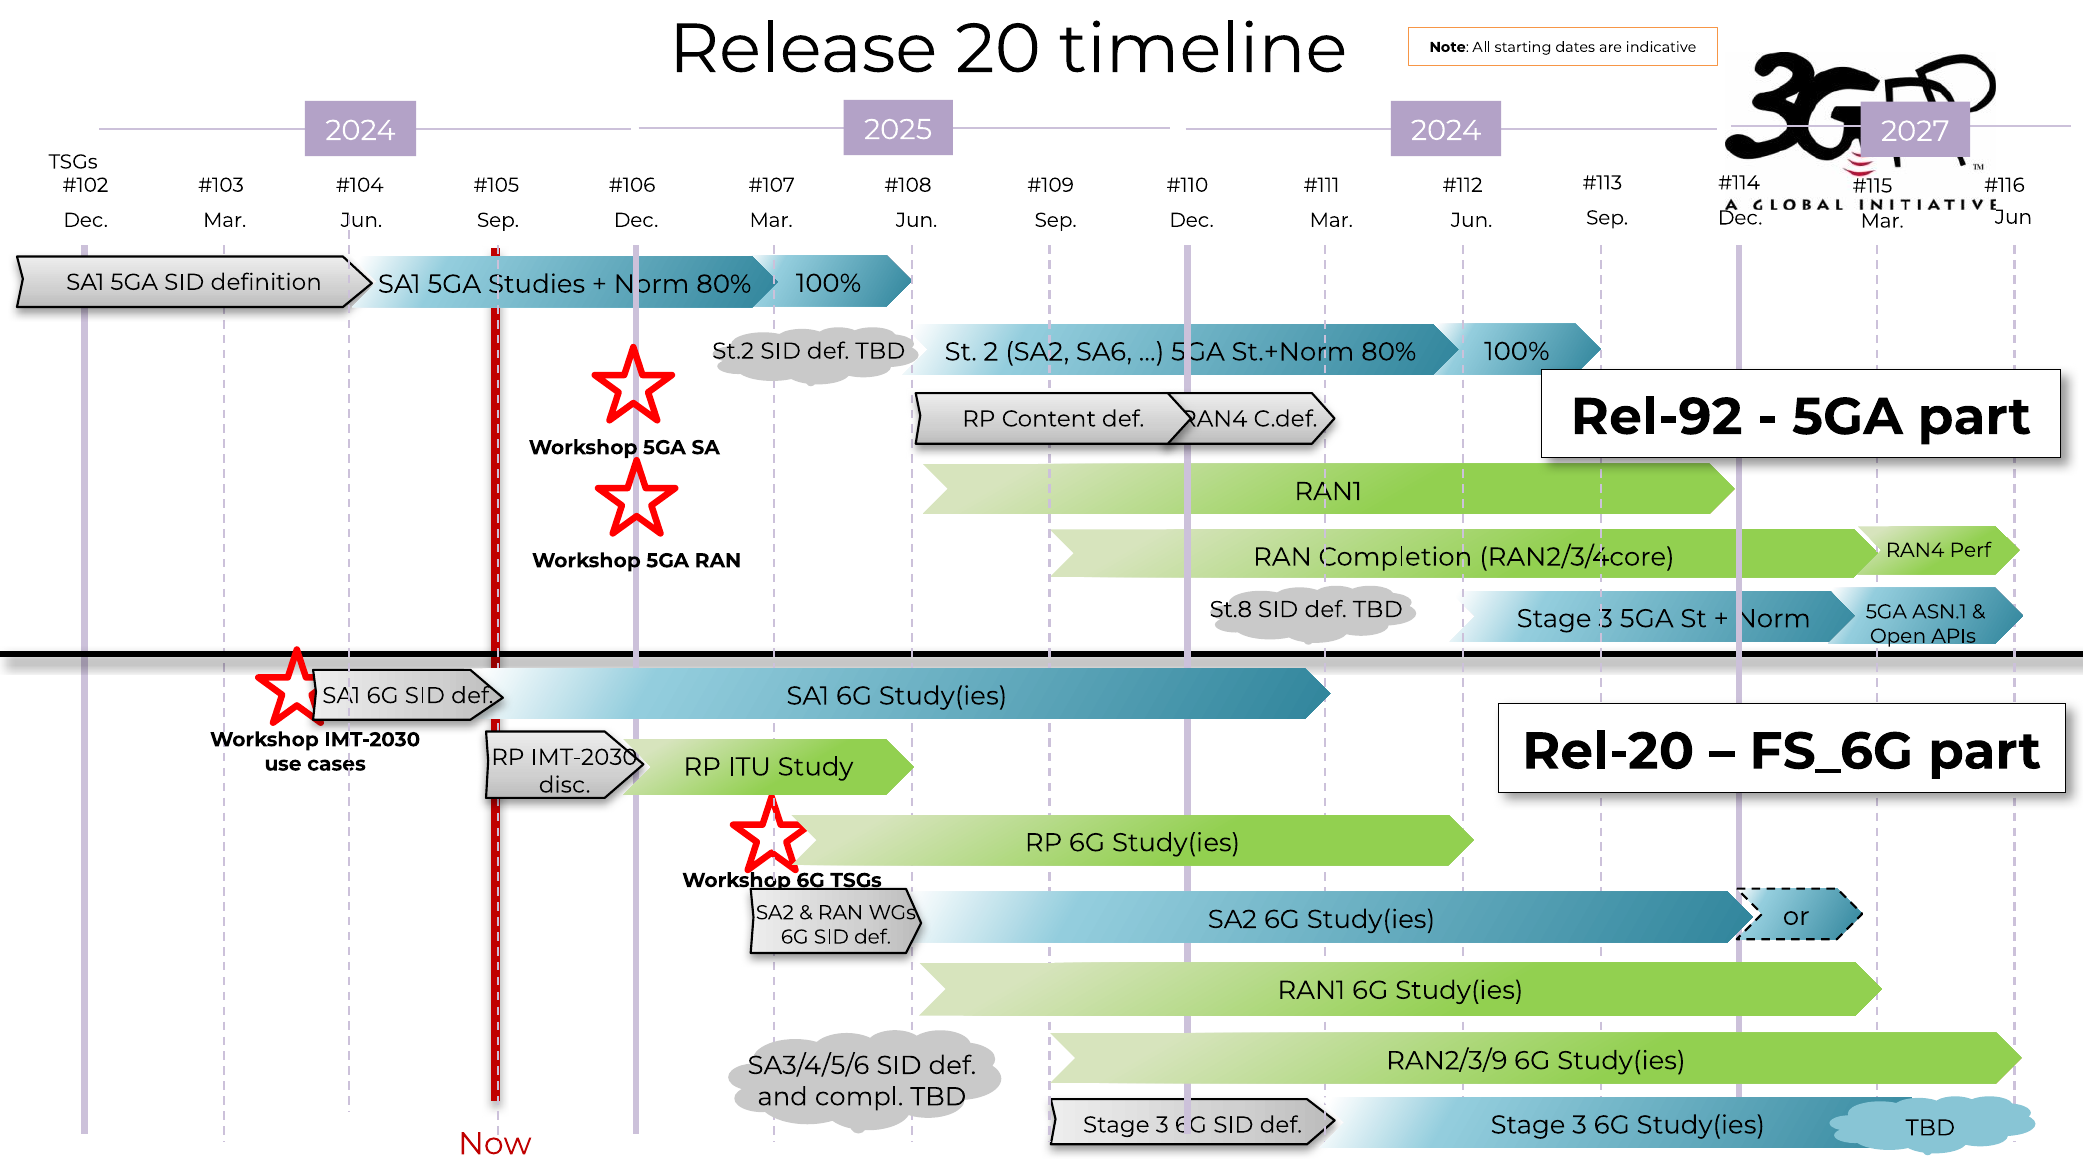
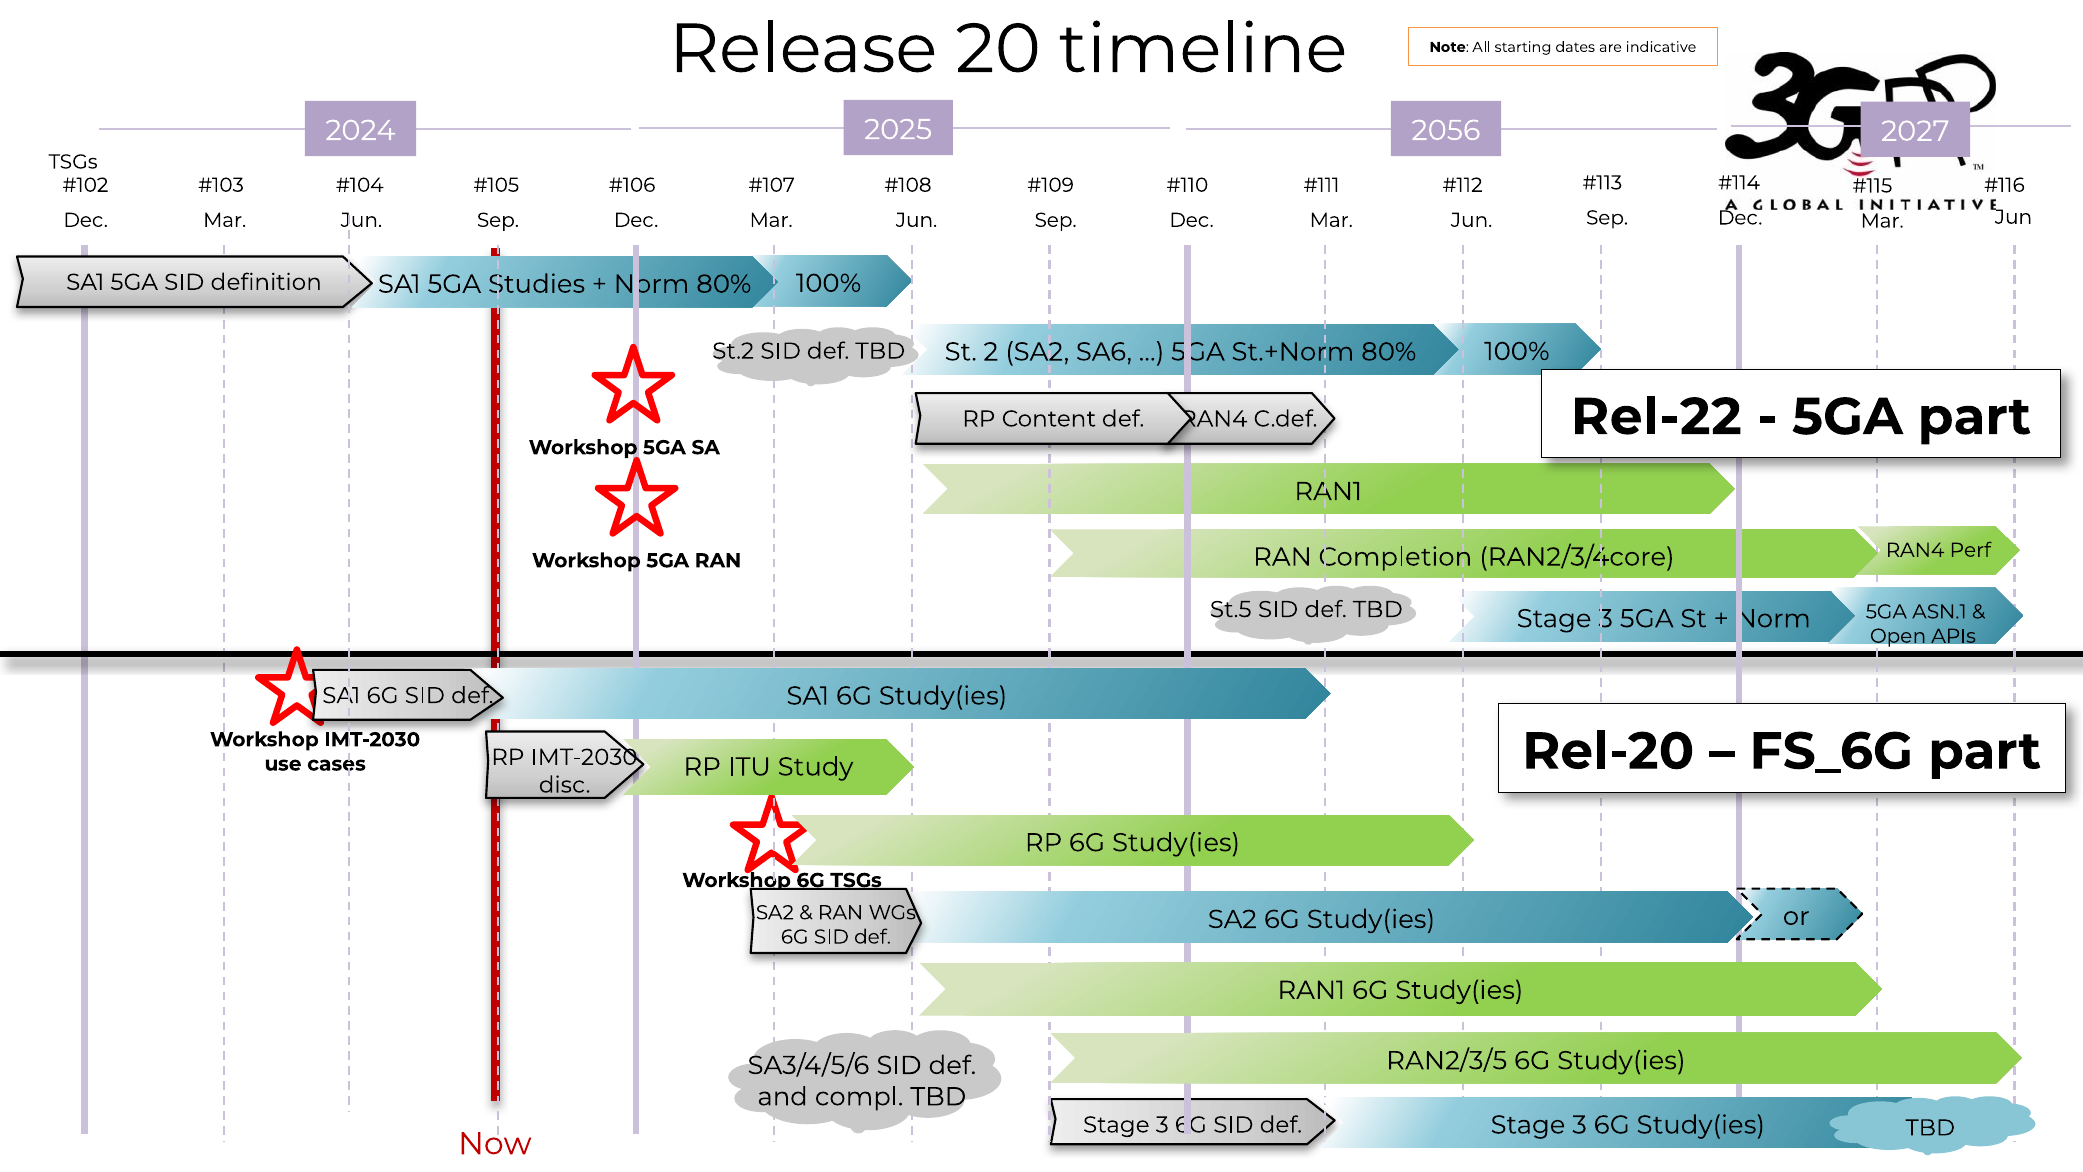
2025 2024: 2024 -> 2056 (1446, 130)
Rel-92: Rel-92 -> Rel-22 (1656, 417)
St.8: St.8 -> St.5 (1231, 609)
RAN2/3/9: RAN2/3/9 -> RAN2/3/5 (1447, 1060)
